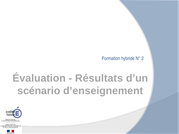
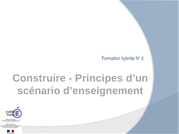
Évaluation: Évaluation -> Construire (39, 78)
Résultats: Résultats -> Principes (99, 78)
